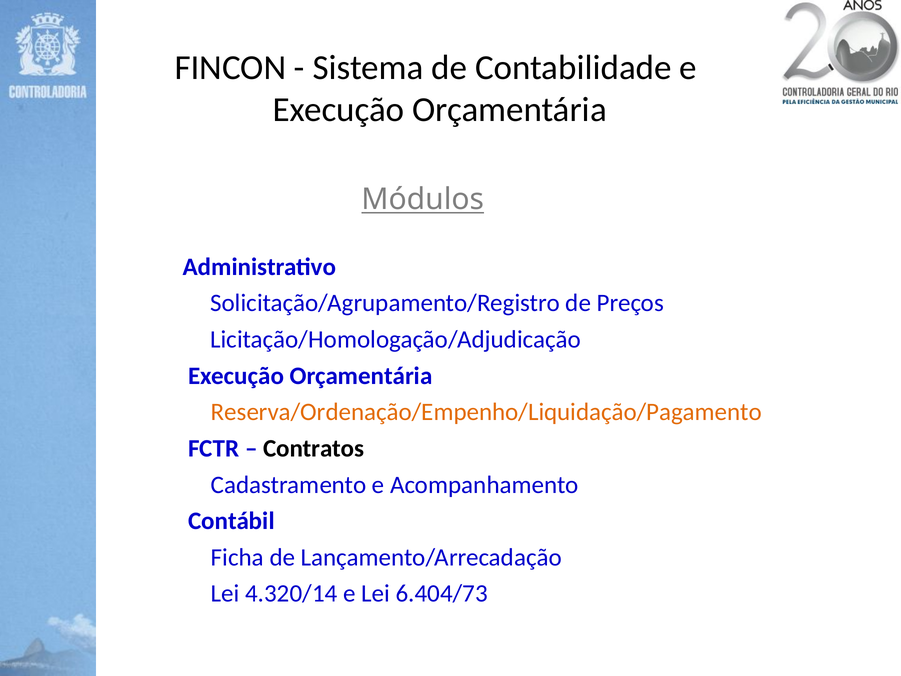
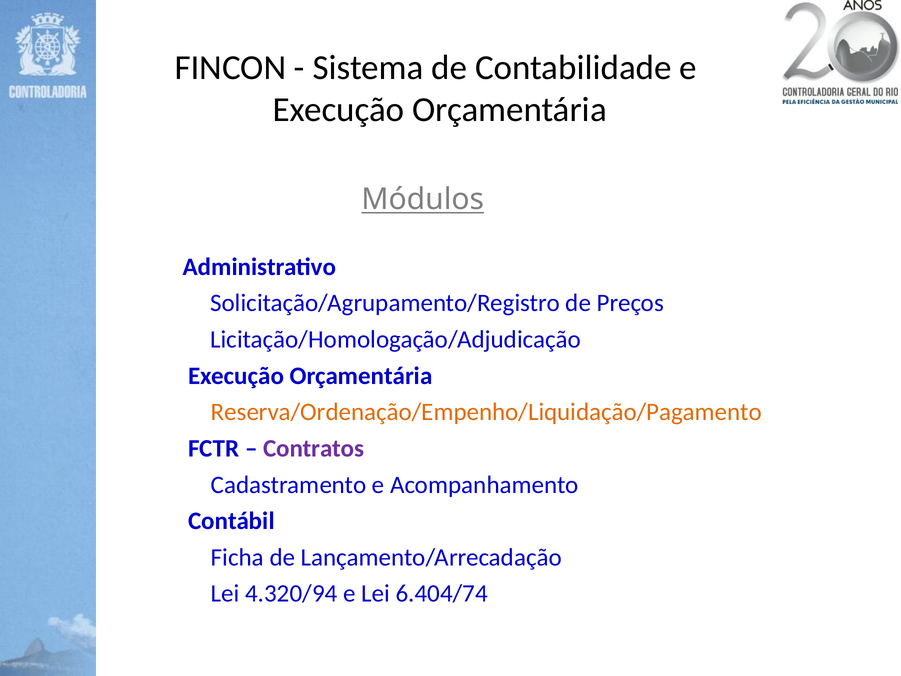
Contratos colour: black -> purple (314, 448)
4.320/14: 4.320/14 -> 4.320/94 (291, 593)
6.404/73: 6.404/73 -> 6.404/74 (442, 593)
